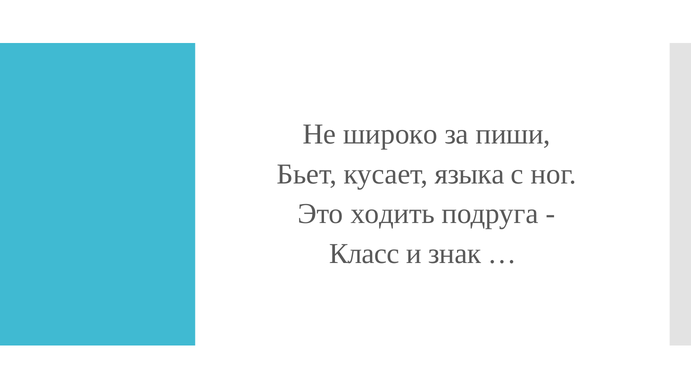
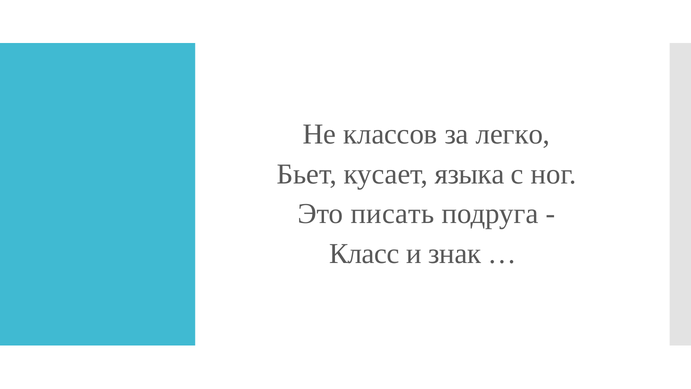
широко: широко -> классов (390, 134)
пиши: пиши -> легко (513, 134)
ходить: ходить -> писать (393, 214)
